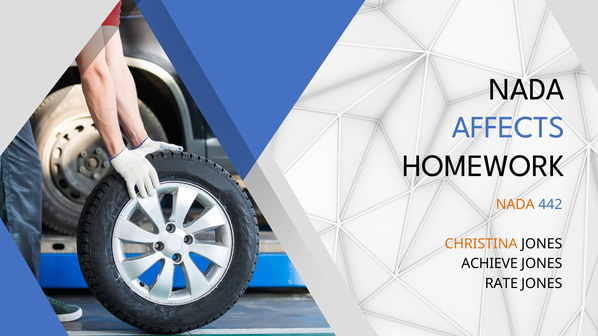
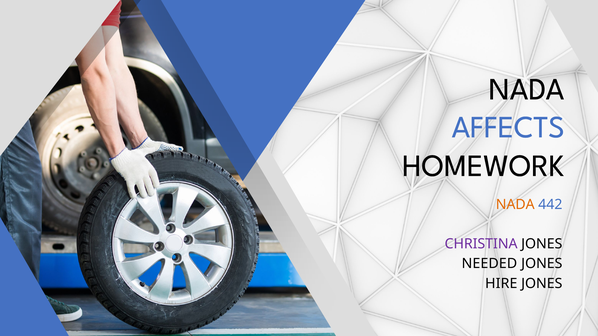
CHRISTINA colour: orange -> purple (481, 244)
ACHIEVE: ACHIEVE -> NEEDED (489, 264)
RATE: RATE -> HIRE (501, 284)
